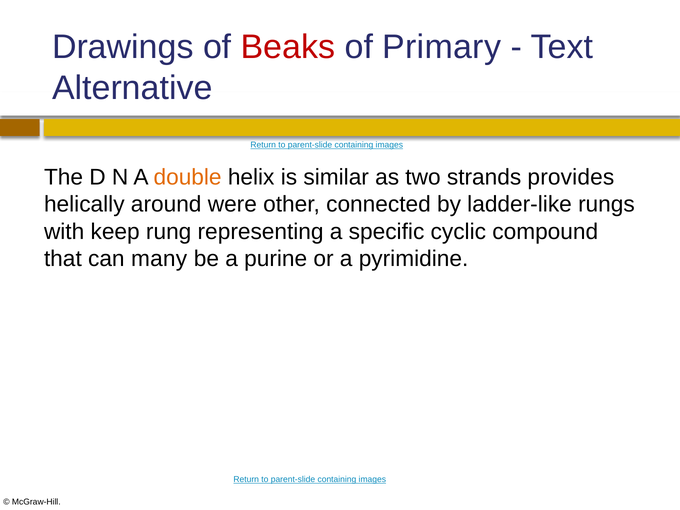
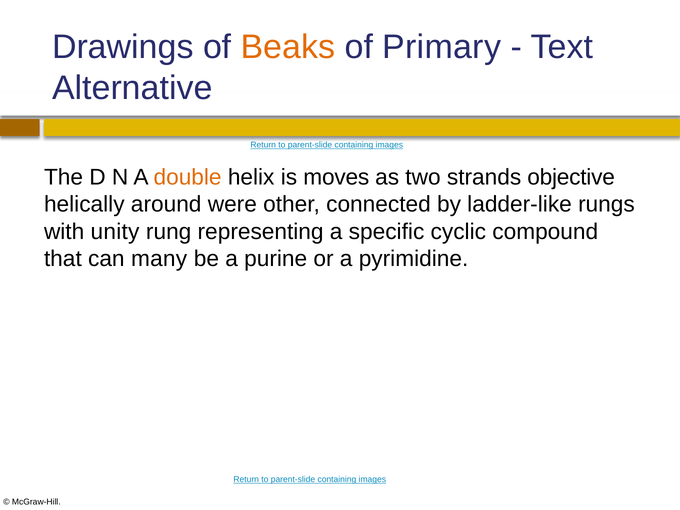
Beaks colour: red -> orange (288, 47)
similar: similar -> moves (336, 177)
provides: provides -> objective (571, 177)
keep: keep -> unity (115, 232)
